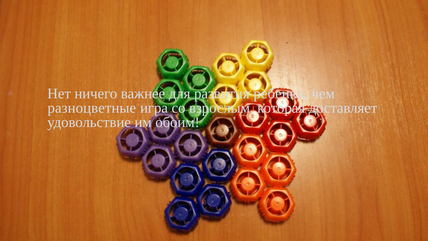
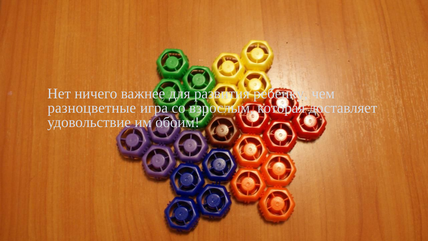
ребенка: ребенка -> ребенку (281, 94)
